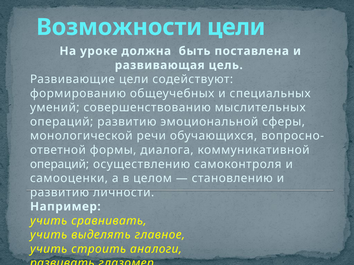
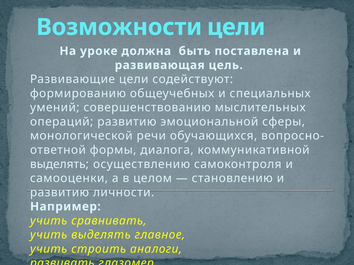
операций: операций -> выделять (59, 164)
